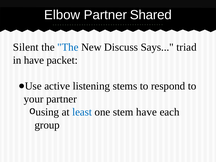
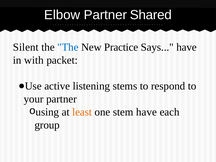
Discuss: Discuss -> Practice (121, 47)
Says triad: triad -> have (187, 47)
in have: have -> with (34, 60)
least colour: blue -> orange (82, 112)
